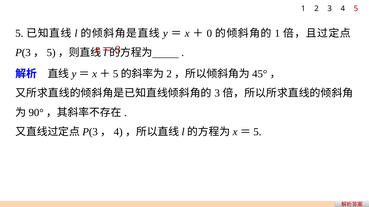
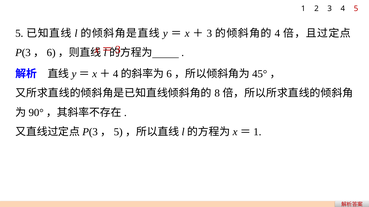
0: 0 -> 3 (209, 33)
1: 1 -> 4 (277, 33)
5: 5 -> 6 (51, 53)
5: 5 -> 4 (116, 74)
2: 2 -> 6 (169, 74)
3: 3 -> 8 (217, 93)
4: 4 -> 5 (118, 132)
5: 5 -> 1 (257, 132)
